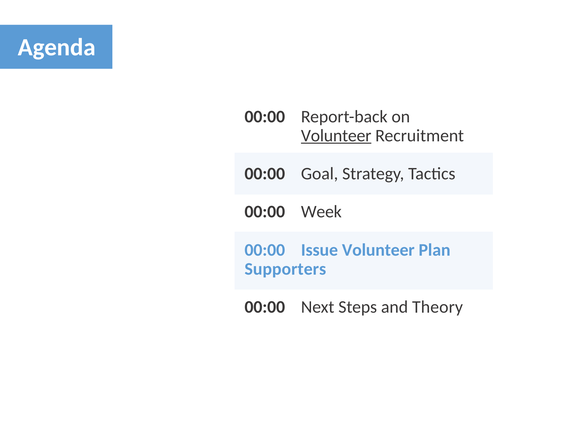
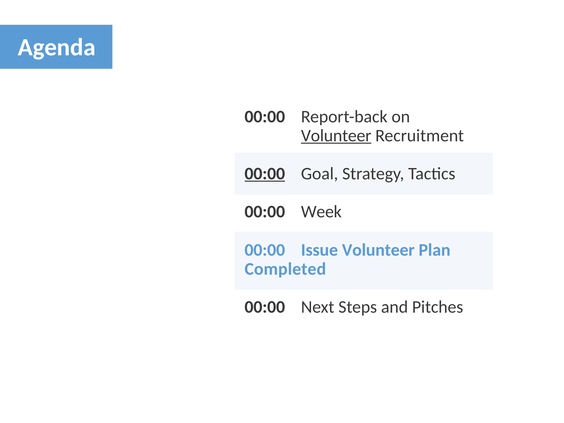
00:00 underline: none -> present (265, 174)
Supporters: Supporters -> Completed (285, 269)
Theory: Theory -> Pitches (438, 307)
